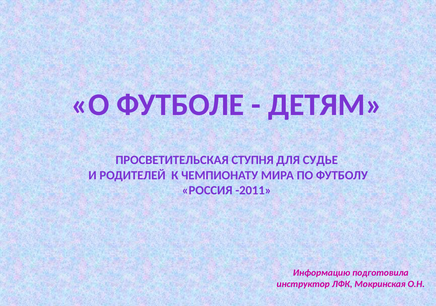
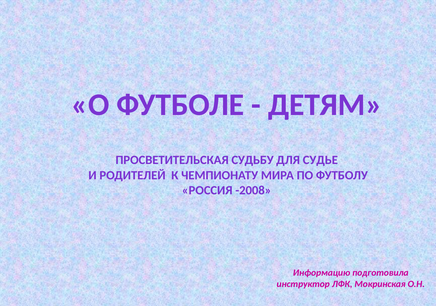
СТУПНЯ: СТУПНЯ -> СУДЬБУ (253, 160)
-2011: -2011 -> -2008 (253, 191)
